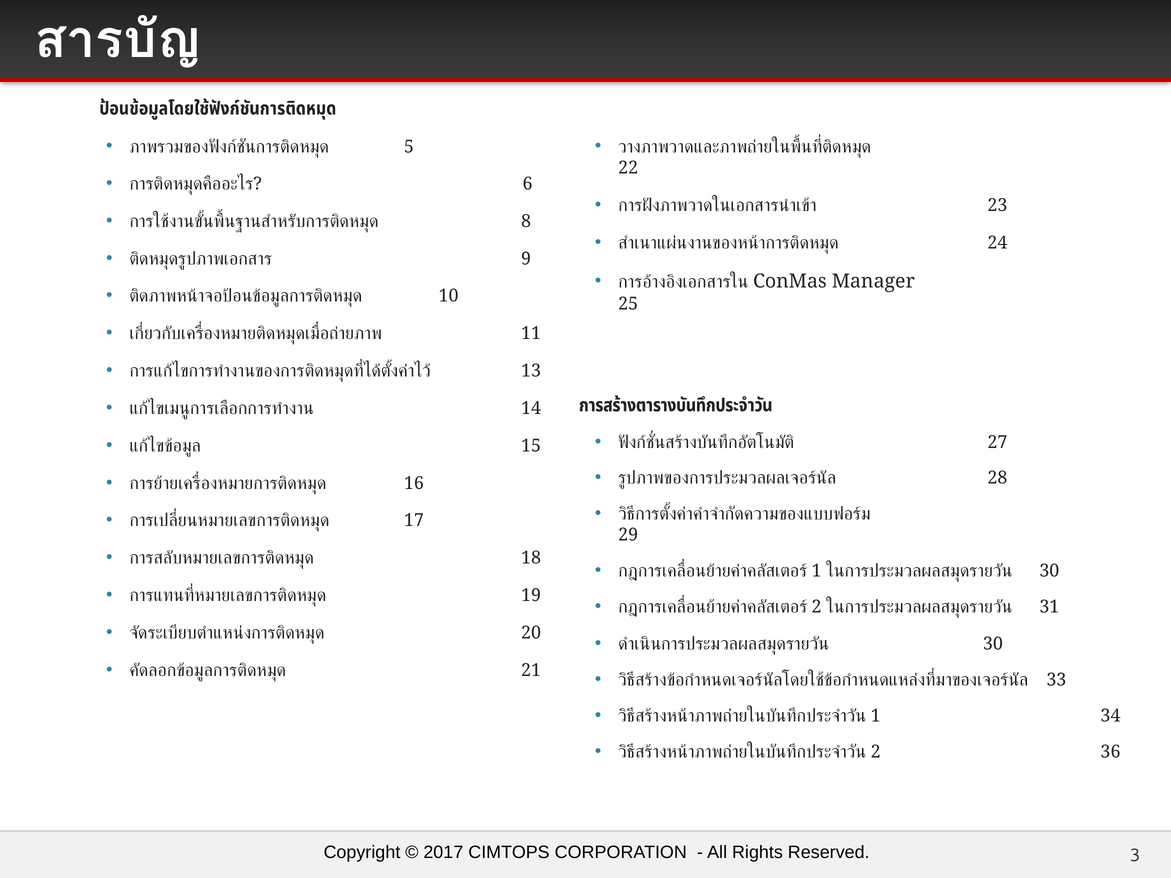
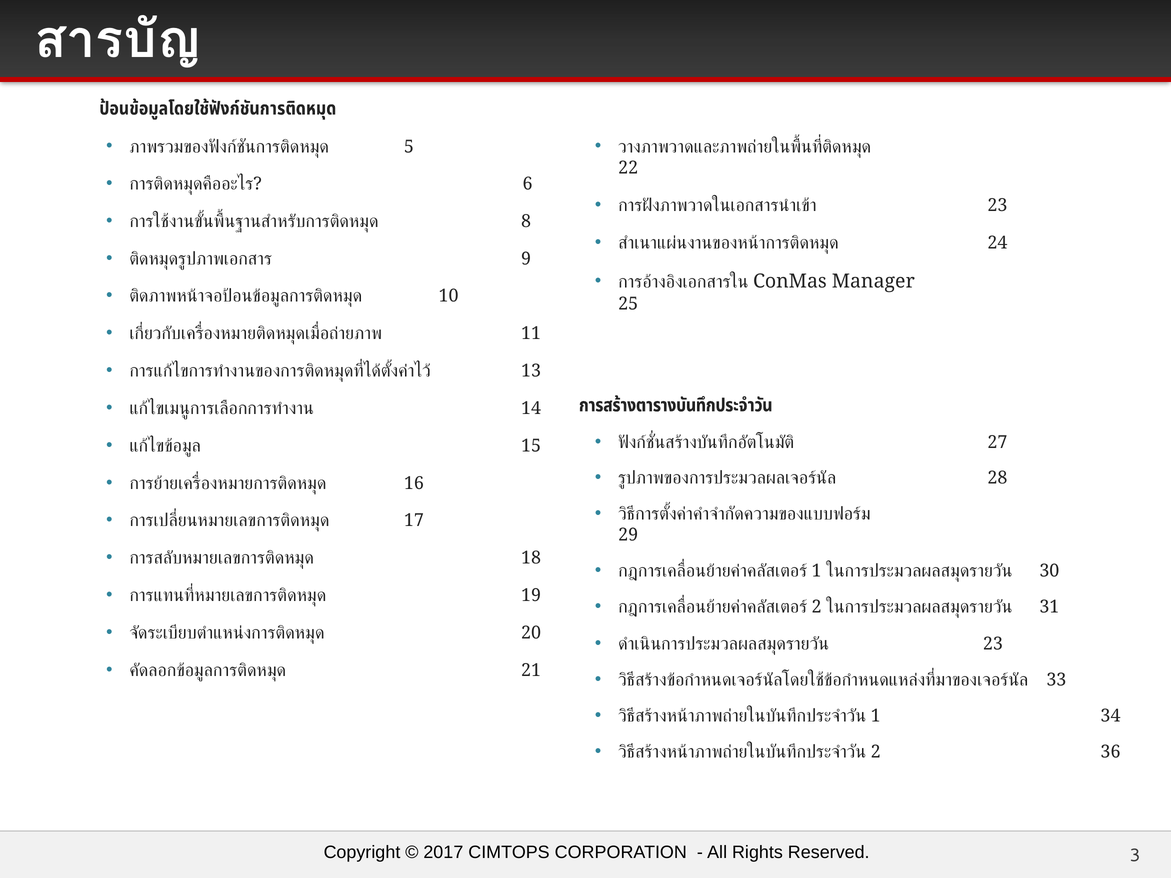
30: 30 -> 23 (993, 644)
